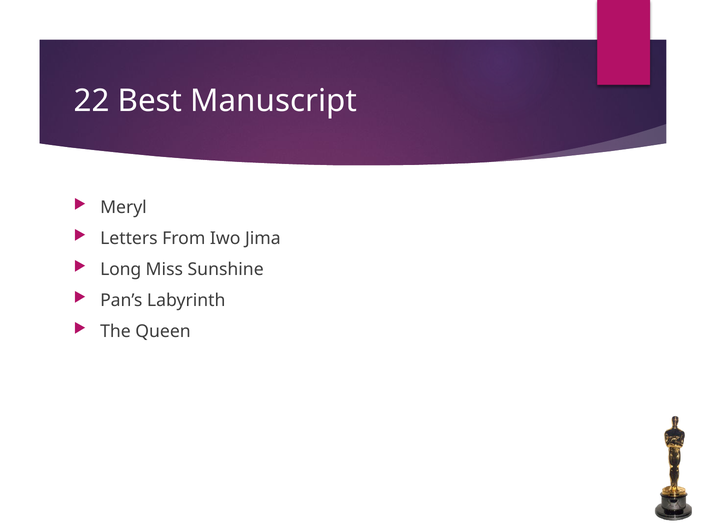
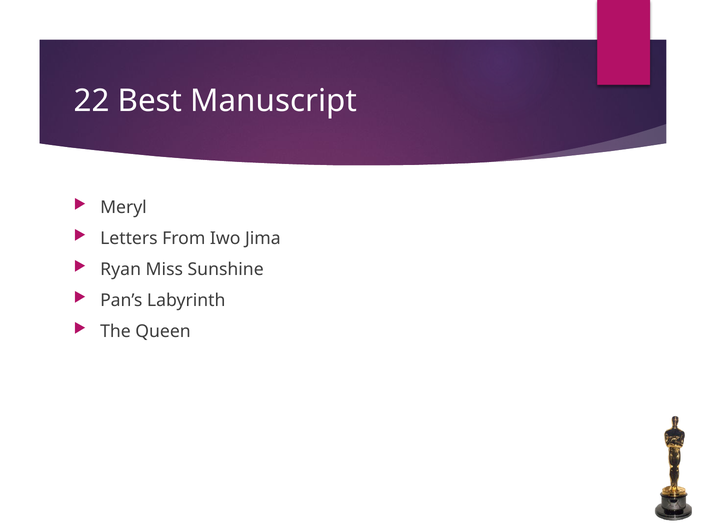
Long: Long -> Ryan (121, 269)
